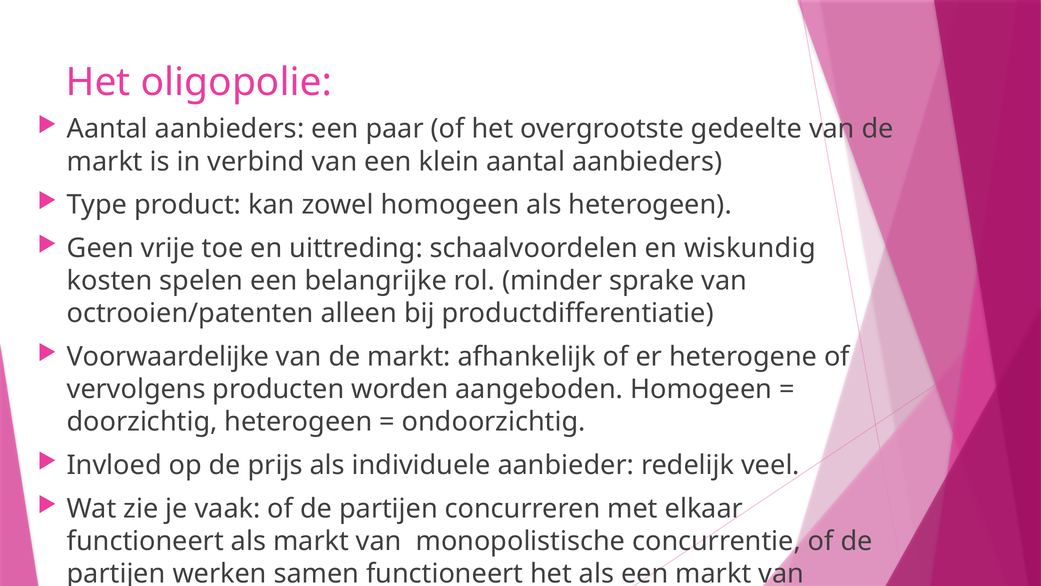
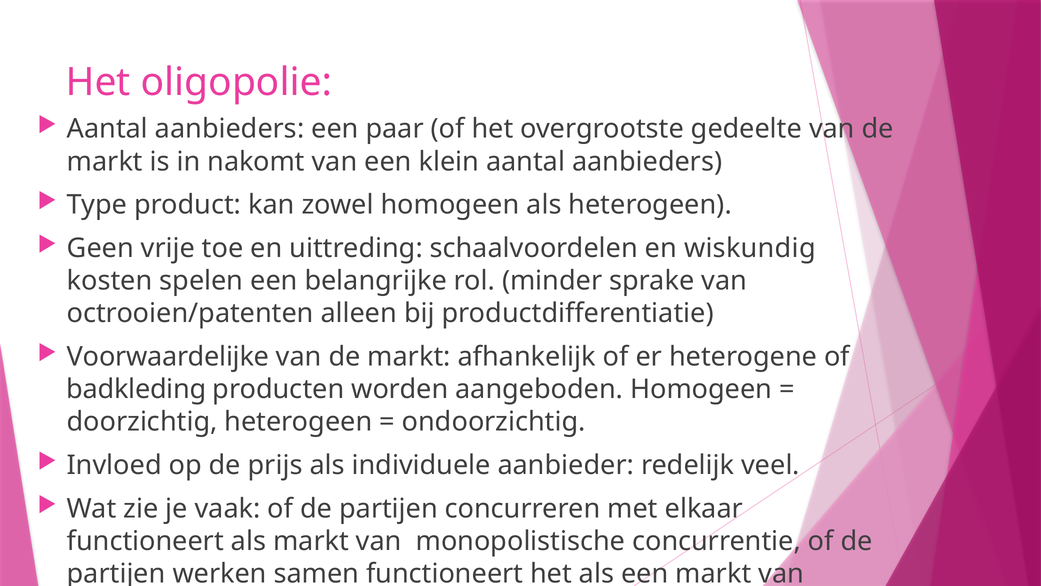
verbind: verbind -> nakomt (256, 161)
vervolgens: vervolgens -> badkleding (136, 389)
